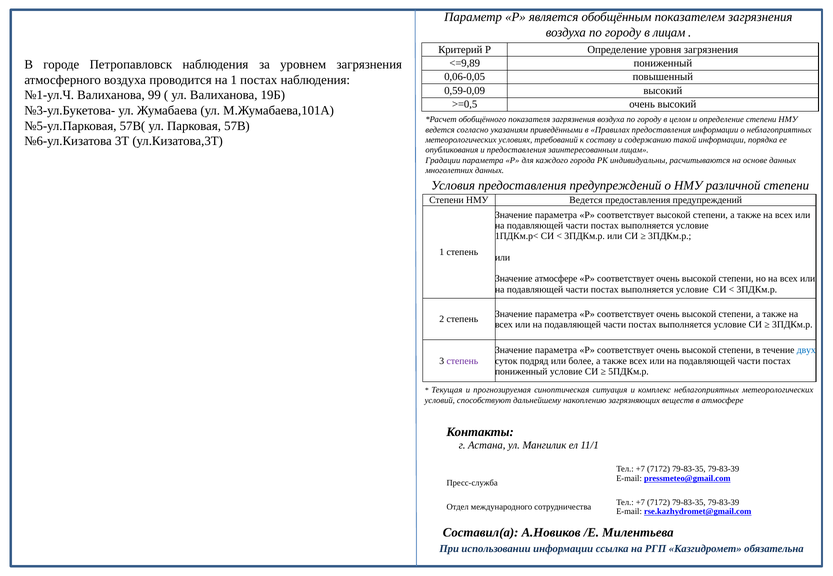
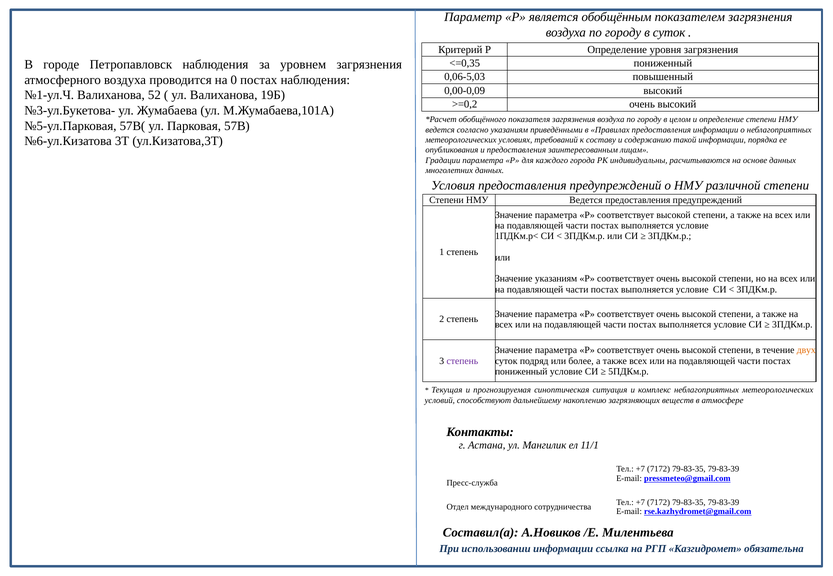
в лицам: лицам -> суток (669, 32)
<=9,89: <=9,89 -> <=0,35 (465, 63)
0,06-0,05: 0,06-0,05 -> 0,06-5,03 (465, 77)
на 1: 1 -> 0 (234, 80)
0,59-0,09: 0,59-0,09 -> 0,00-0,09 (465, 91)
99: 99 -> 52 (154, 95)
>=0,5: >=0,5 -> >=0,2 (465, 105)
Значение атмосфере: атмосфере -> указаниям (556, 279)
двух colour: blue -> orange (806, 351)
